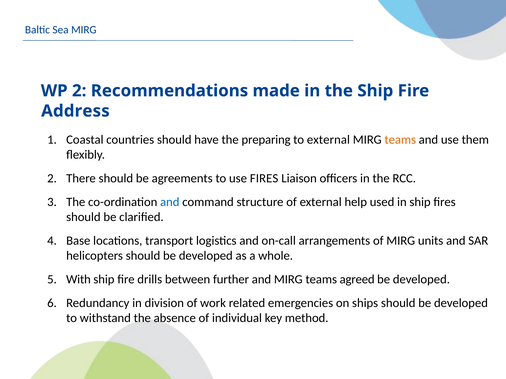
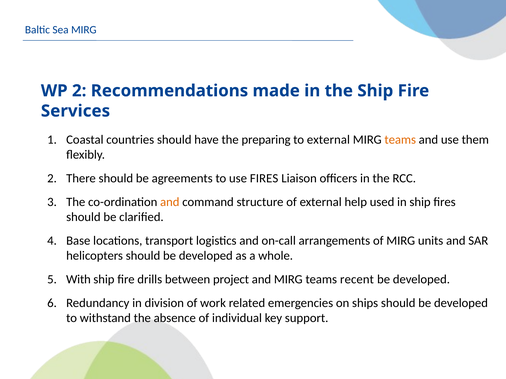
Address: Address -> Services (75, 111)
and colour: blue -> orange (170, 202)
further: further -> project (231, 280)
agreed: agreed -> recent (357, 280)
method: method -> support (307, 318)
